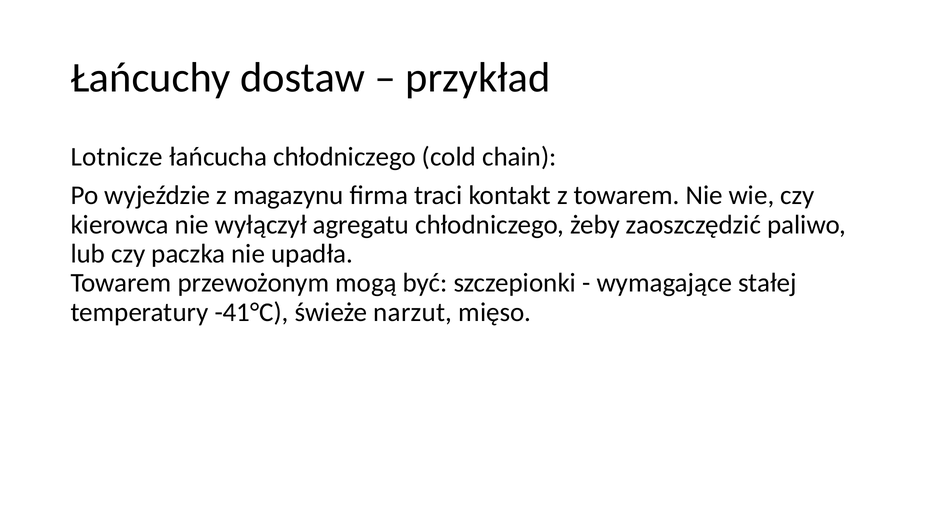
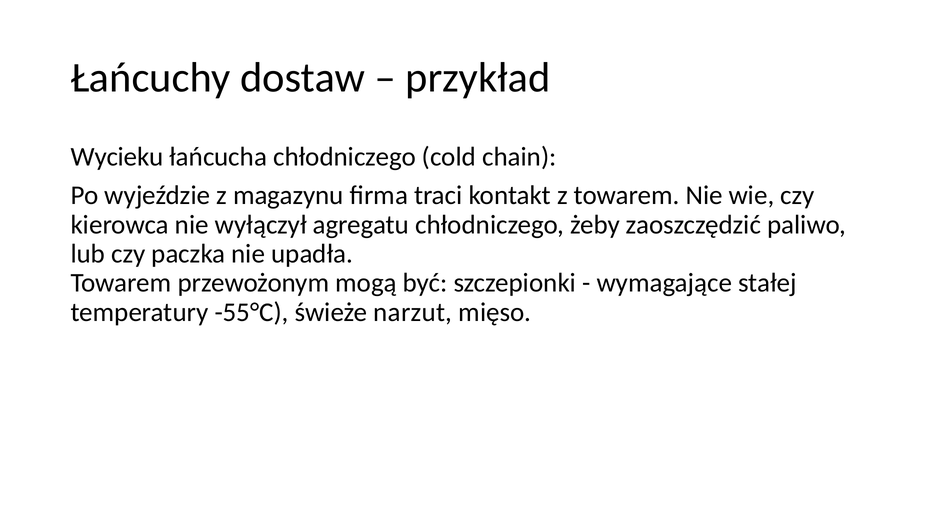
Lotnicze: Lotnicze -> Wycieku (117, 157)
-41°C: -41°C -> -55°C (252, 312)
